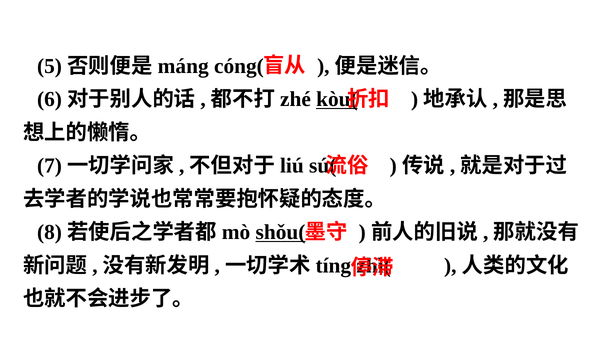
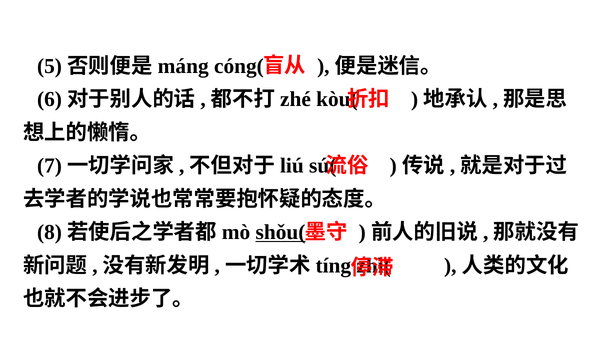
kòu( underline: present -> none (337, 99)
